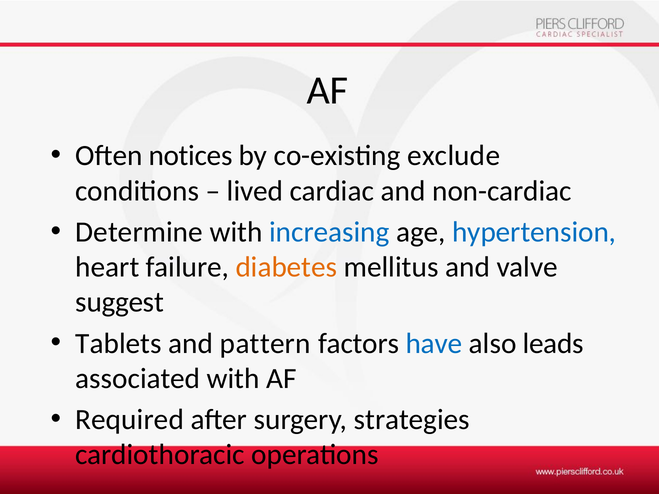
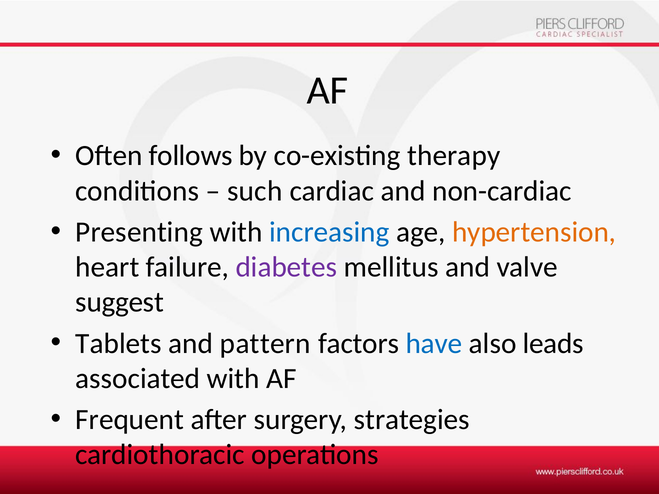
notices: notices -> follows (191, 156)
exclude: exclude -> therapy (454, 156)
lived: lived -> such (255, 191)
Determine: Determine -> Presenting (139, 232)
hypertension colour: blue -> orange (534, 232)
diabetes colour: orange -> purple (286, 267)
Required: Required -> Frequent (130, 420)
